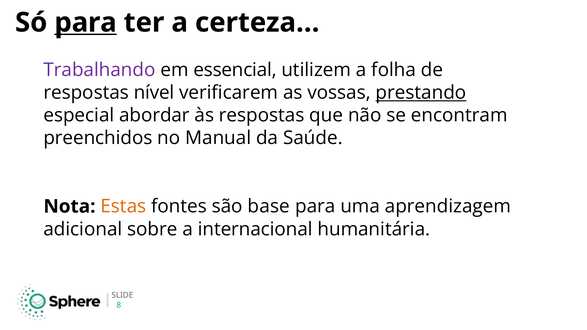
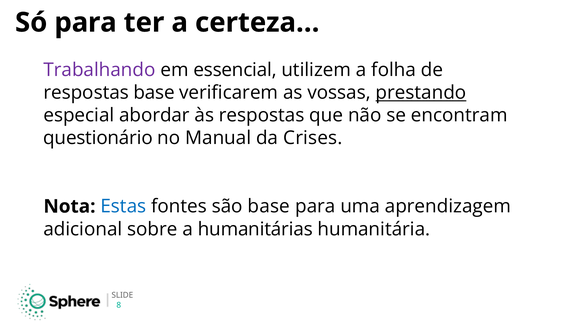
para underline: present -> none (86, 23)
respostas nível: nível -> base (154, 93)
preenchidos: preenchidos -> questionário (98, 138)
Saúde: Saúde -> Crises (313, 138)
Estas colour: orange -> blue (123, 207)
internacional: internacional -> humanitárias (255, 229)
